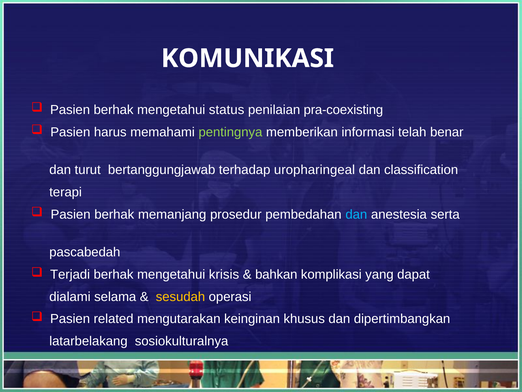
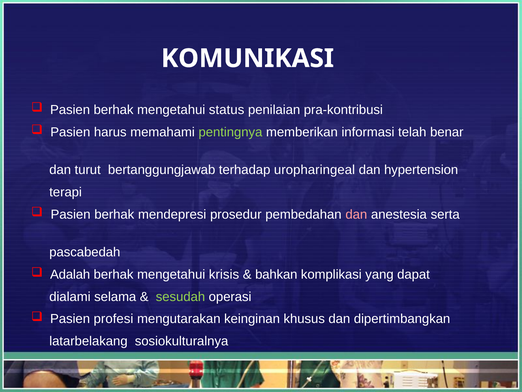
pra-coexisting: pra-coexisting -> pra-kontribusi (343, 110)
classification: classification -> hypertension (421, 170)
memanjang: memanjang -> mendepresi (172, 214)
dan colour: light blue -> pink (356, 214)
Terjadi: Terjadi -> Adalah (70, 274)
sesudah colour: yellow -> light green (180, 296)
related: related -> profesi (114, 319)
